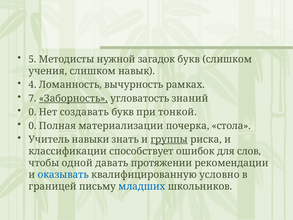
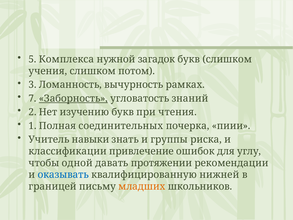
Методисты: Методисты -> Комплекса (67, 59)
навык: навык -> потом (137, 71)
4: 4 -> 3 (33, 85)
0: 0 -> 2 (33, 112)
создавать: создавать -> изучению (84, 112)
тонкой: тонкой -> чтения (178, 112)
0: 0 -> 1 (33, 126)
материализации: материализации -> соединительных (121, 126)
стола: стола -> пиии (231, 126)
группы underline: present -> none (169, 139)
способствует: способствует -> привлечение (141, 151)
слов: слов -> углу (249, 151)
условно: условно -> нижней (219, 175)
младших colour: blue -> orange (142, 186)
